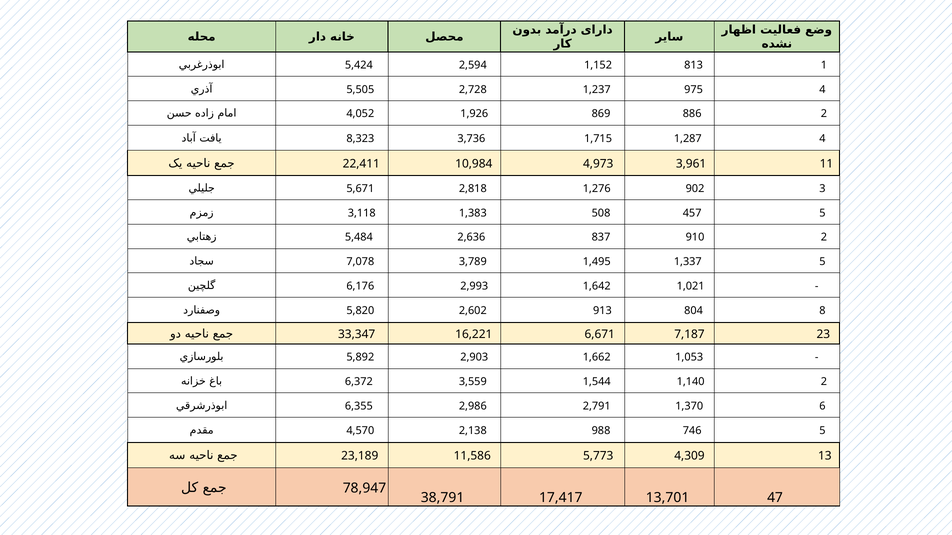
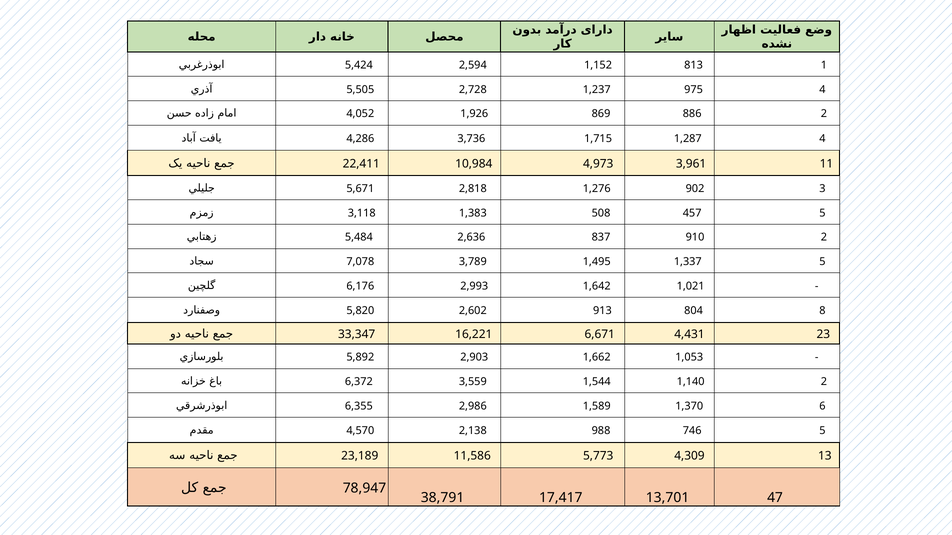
8,323: 8,323 -> 4,286 (360, 139)
7,187: 7,187 -> 4,431 (689, 335)
2,791: 2,791 -> 1,589 (597, 406)
